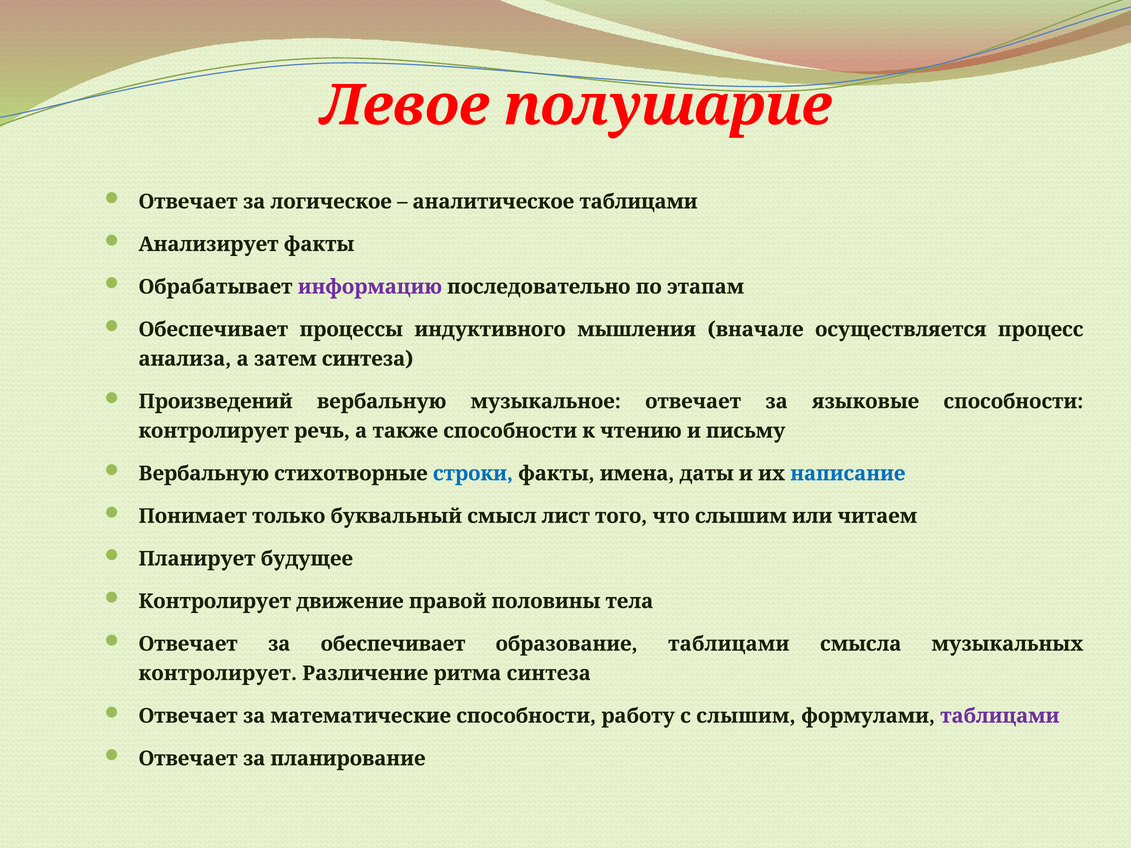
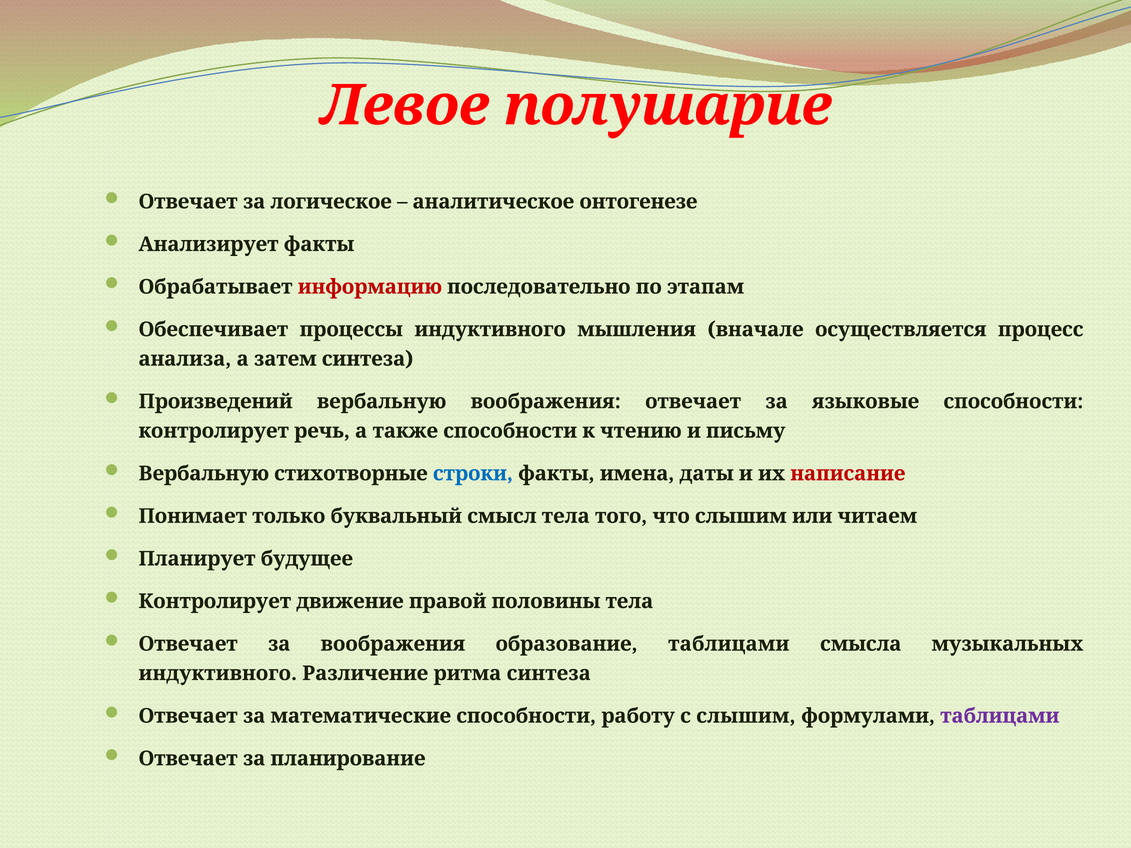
аналитическое таблицами: таблицами -> онтогенезе (638, 202)
информацию colour: purple -> red (370, 287)
вербальную музыкальное: музыкальное -> воображения (546, 402)
написание colour: blue -> red (848, 474)
смысл лист: лист -> тела (566, 516)
за обеспечивает: обеспечивает -> воображения (393, 644)
контролирует: контролирует -> индуктивного (218, 674)
